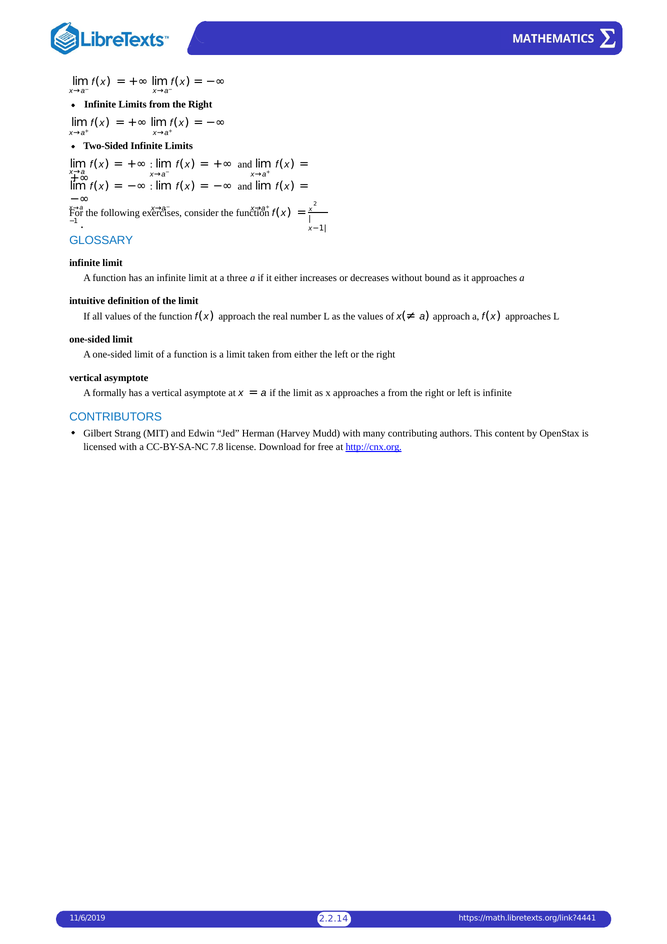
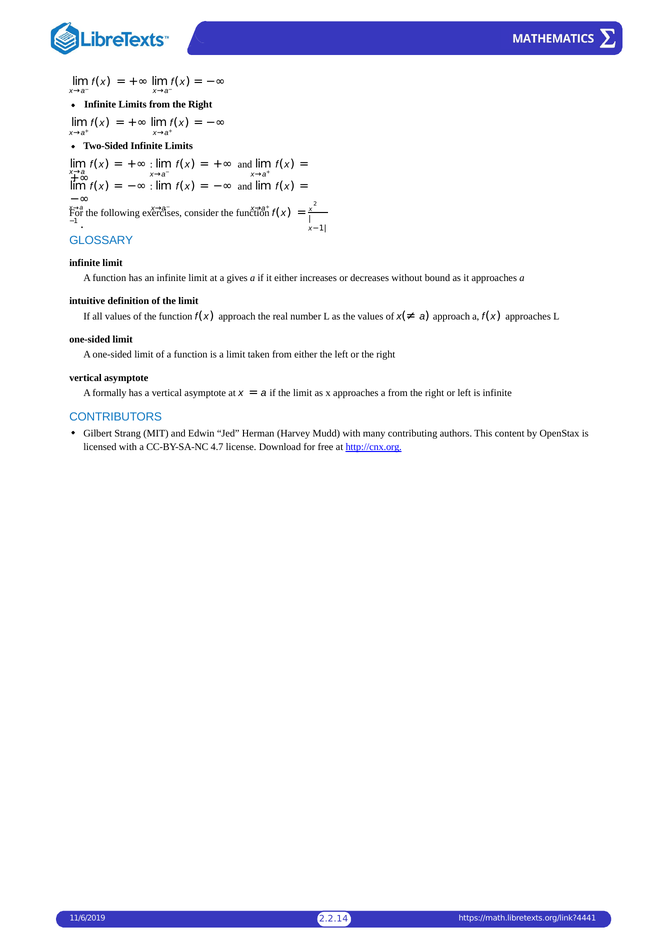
three: three -> gives (237, 278)
7.8: 7.8 -> 4.7 (217, 447)
